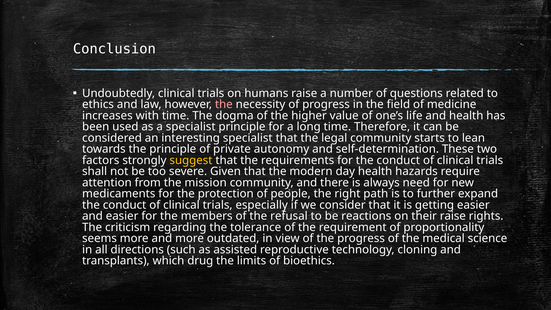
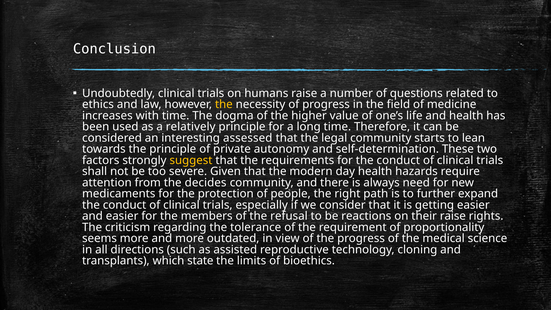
the colour: pink -> yellow (224, 104)
a specialist: specialist -> relatively (191, 127)
interesting specialist: specialist -> assessed (248, 138)
mission: mission -> decides (206, 183)
drug: drug -> state (200, 261)
